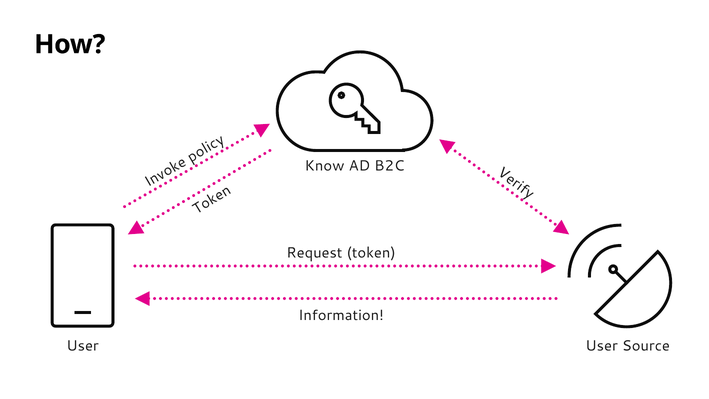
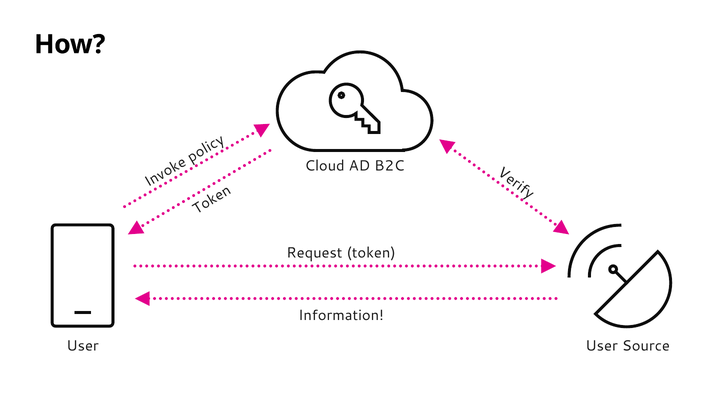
Know: Know -> Cloud (325, 166)
